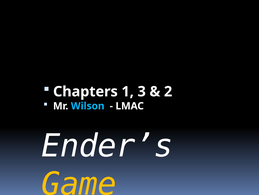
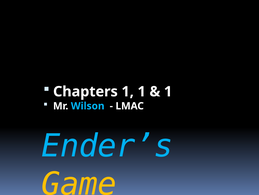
1 3: 3 -> 1 (142, 91)
2: 2 -> 1 (168, 91)
Ender’s colour: white -> light blue (107, 146)
